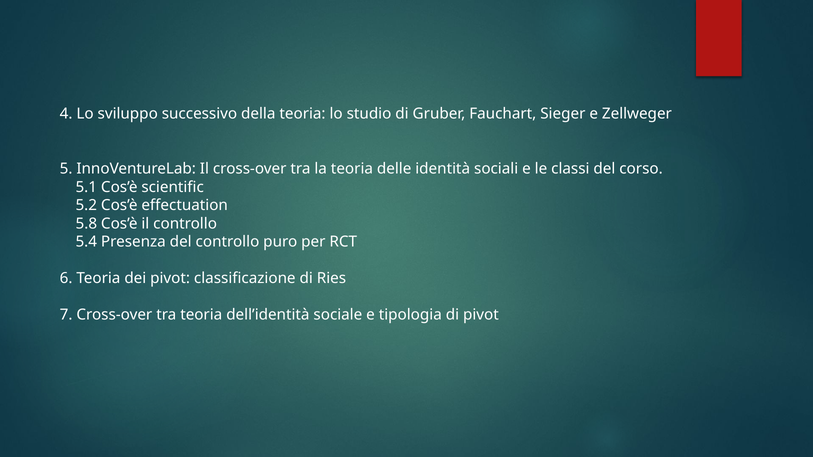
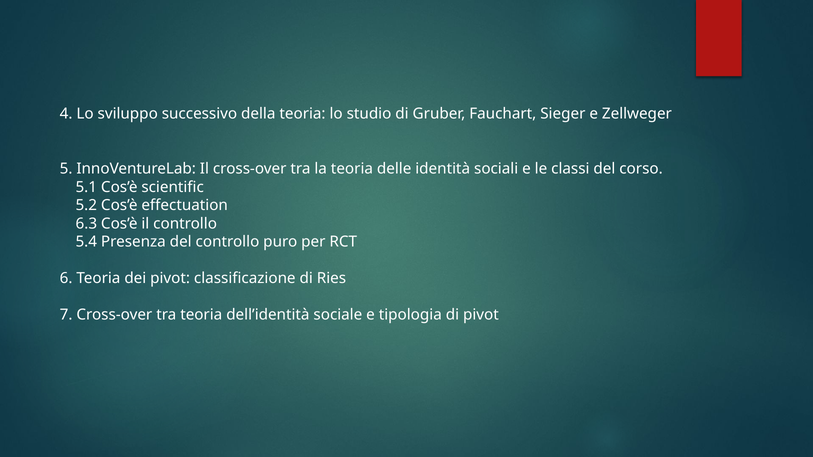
5.8: 5.8 -> 6.3 (86, 224)
